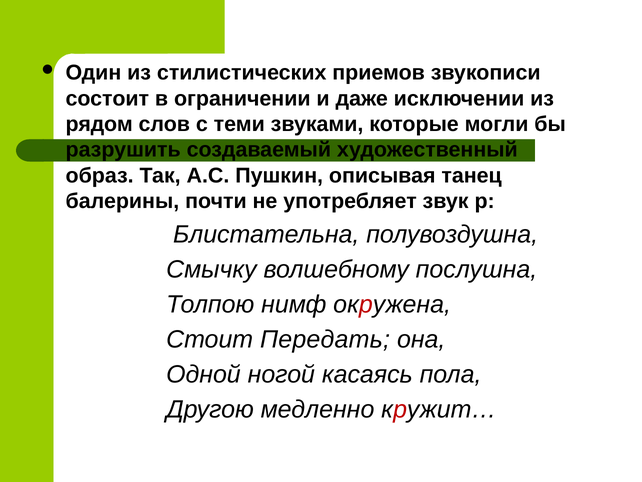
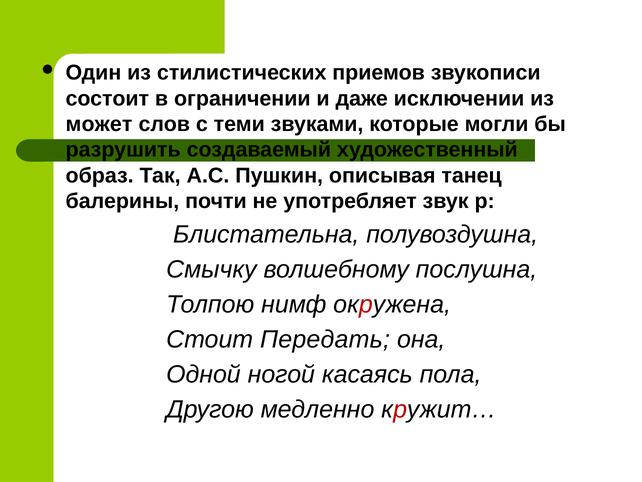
рядом: рядом -> может (99, 124)
